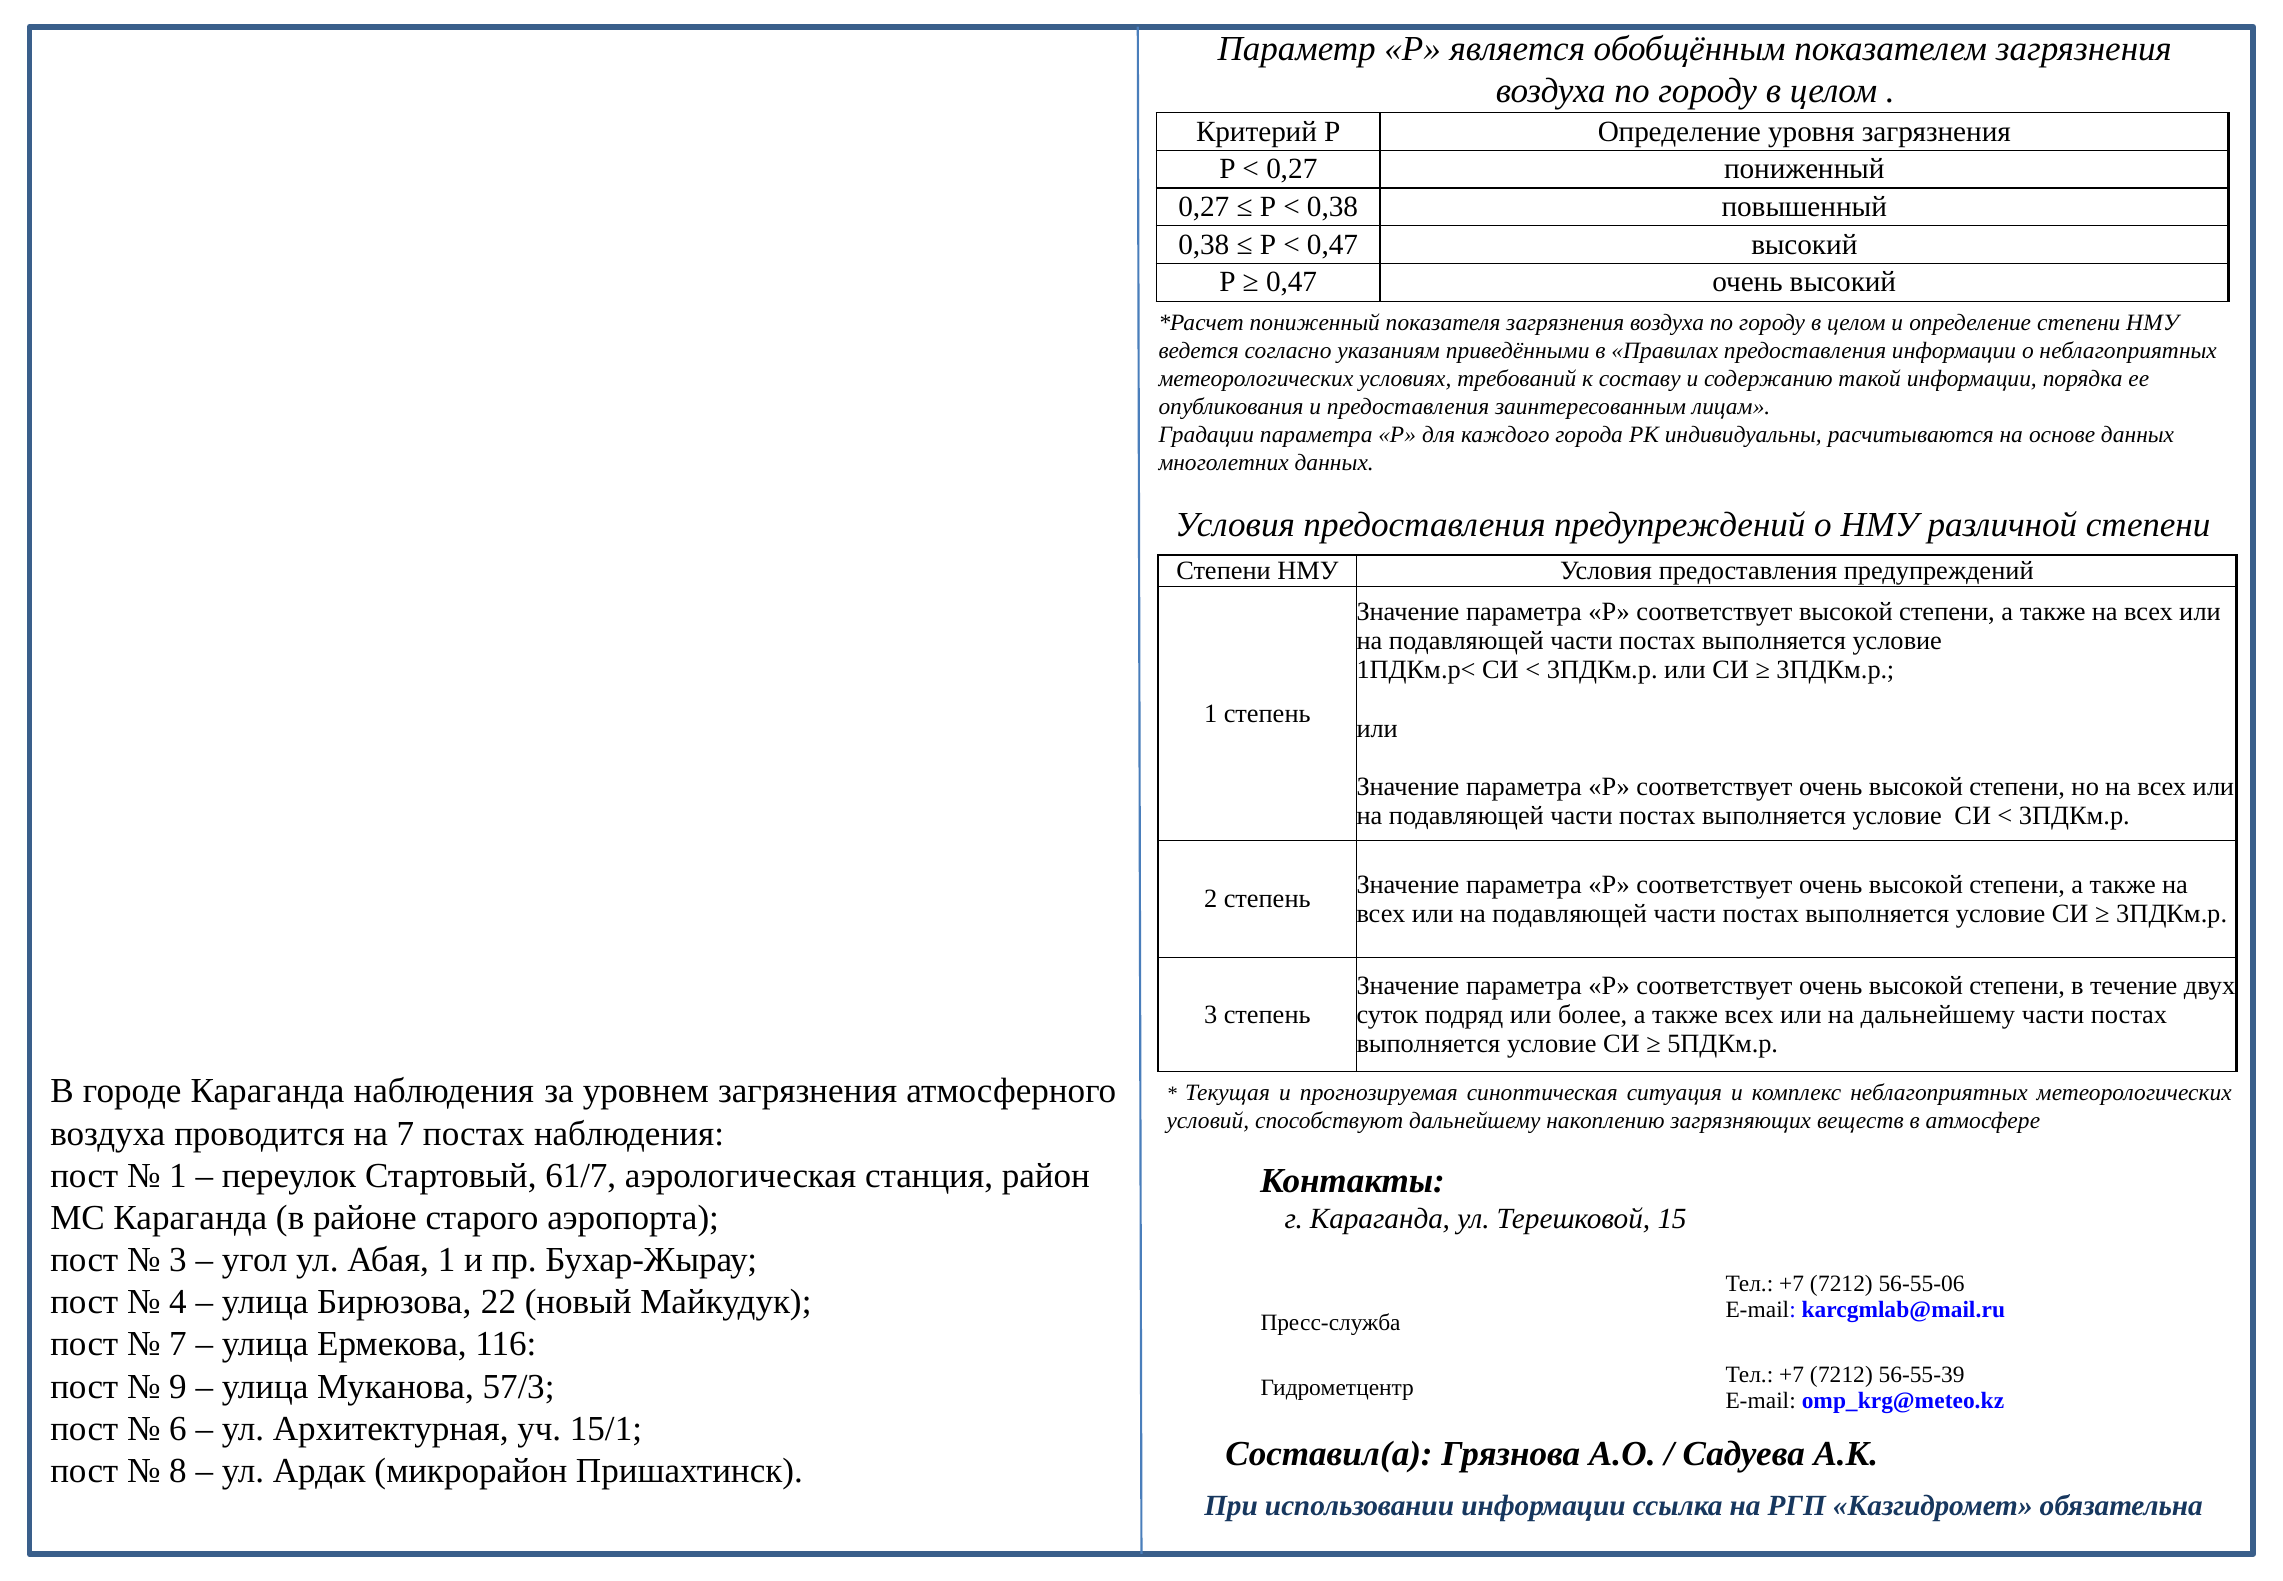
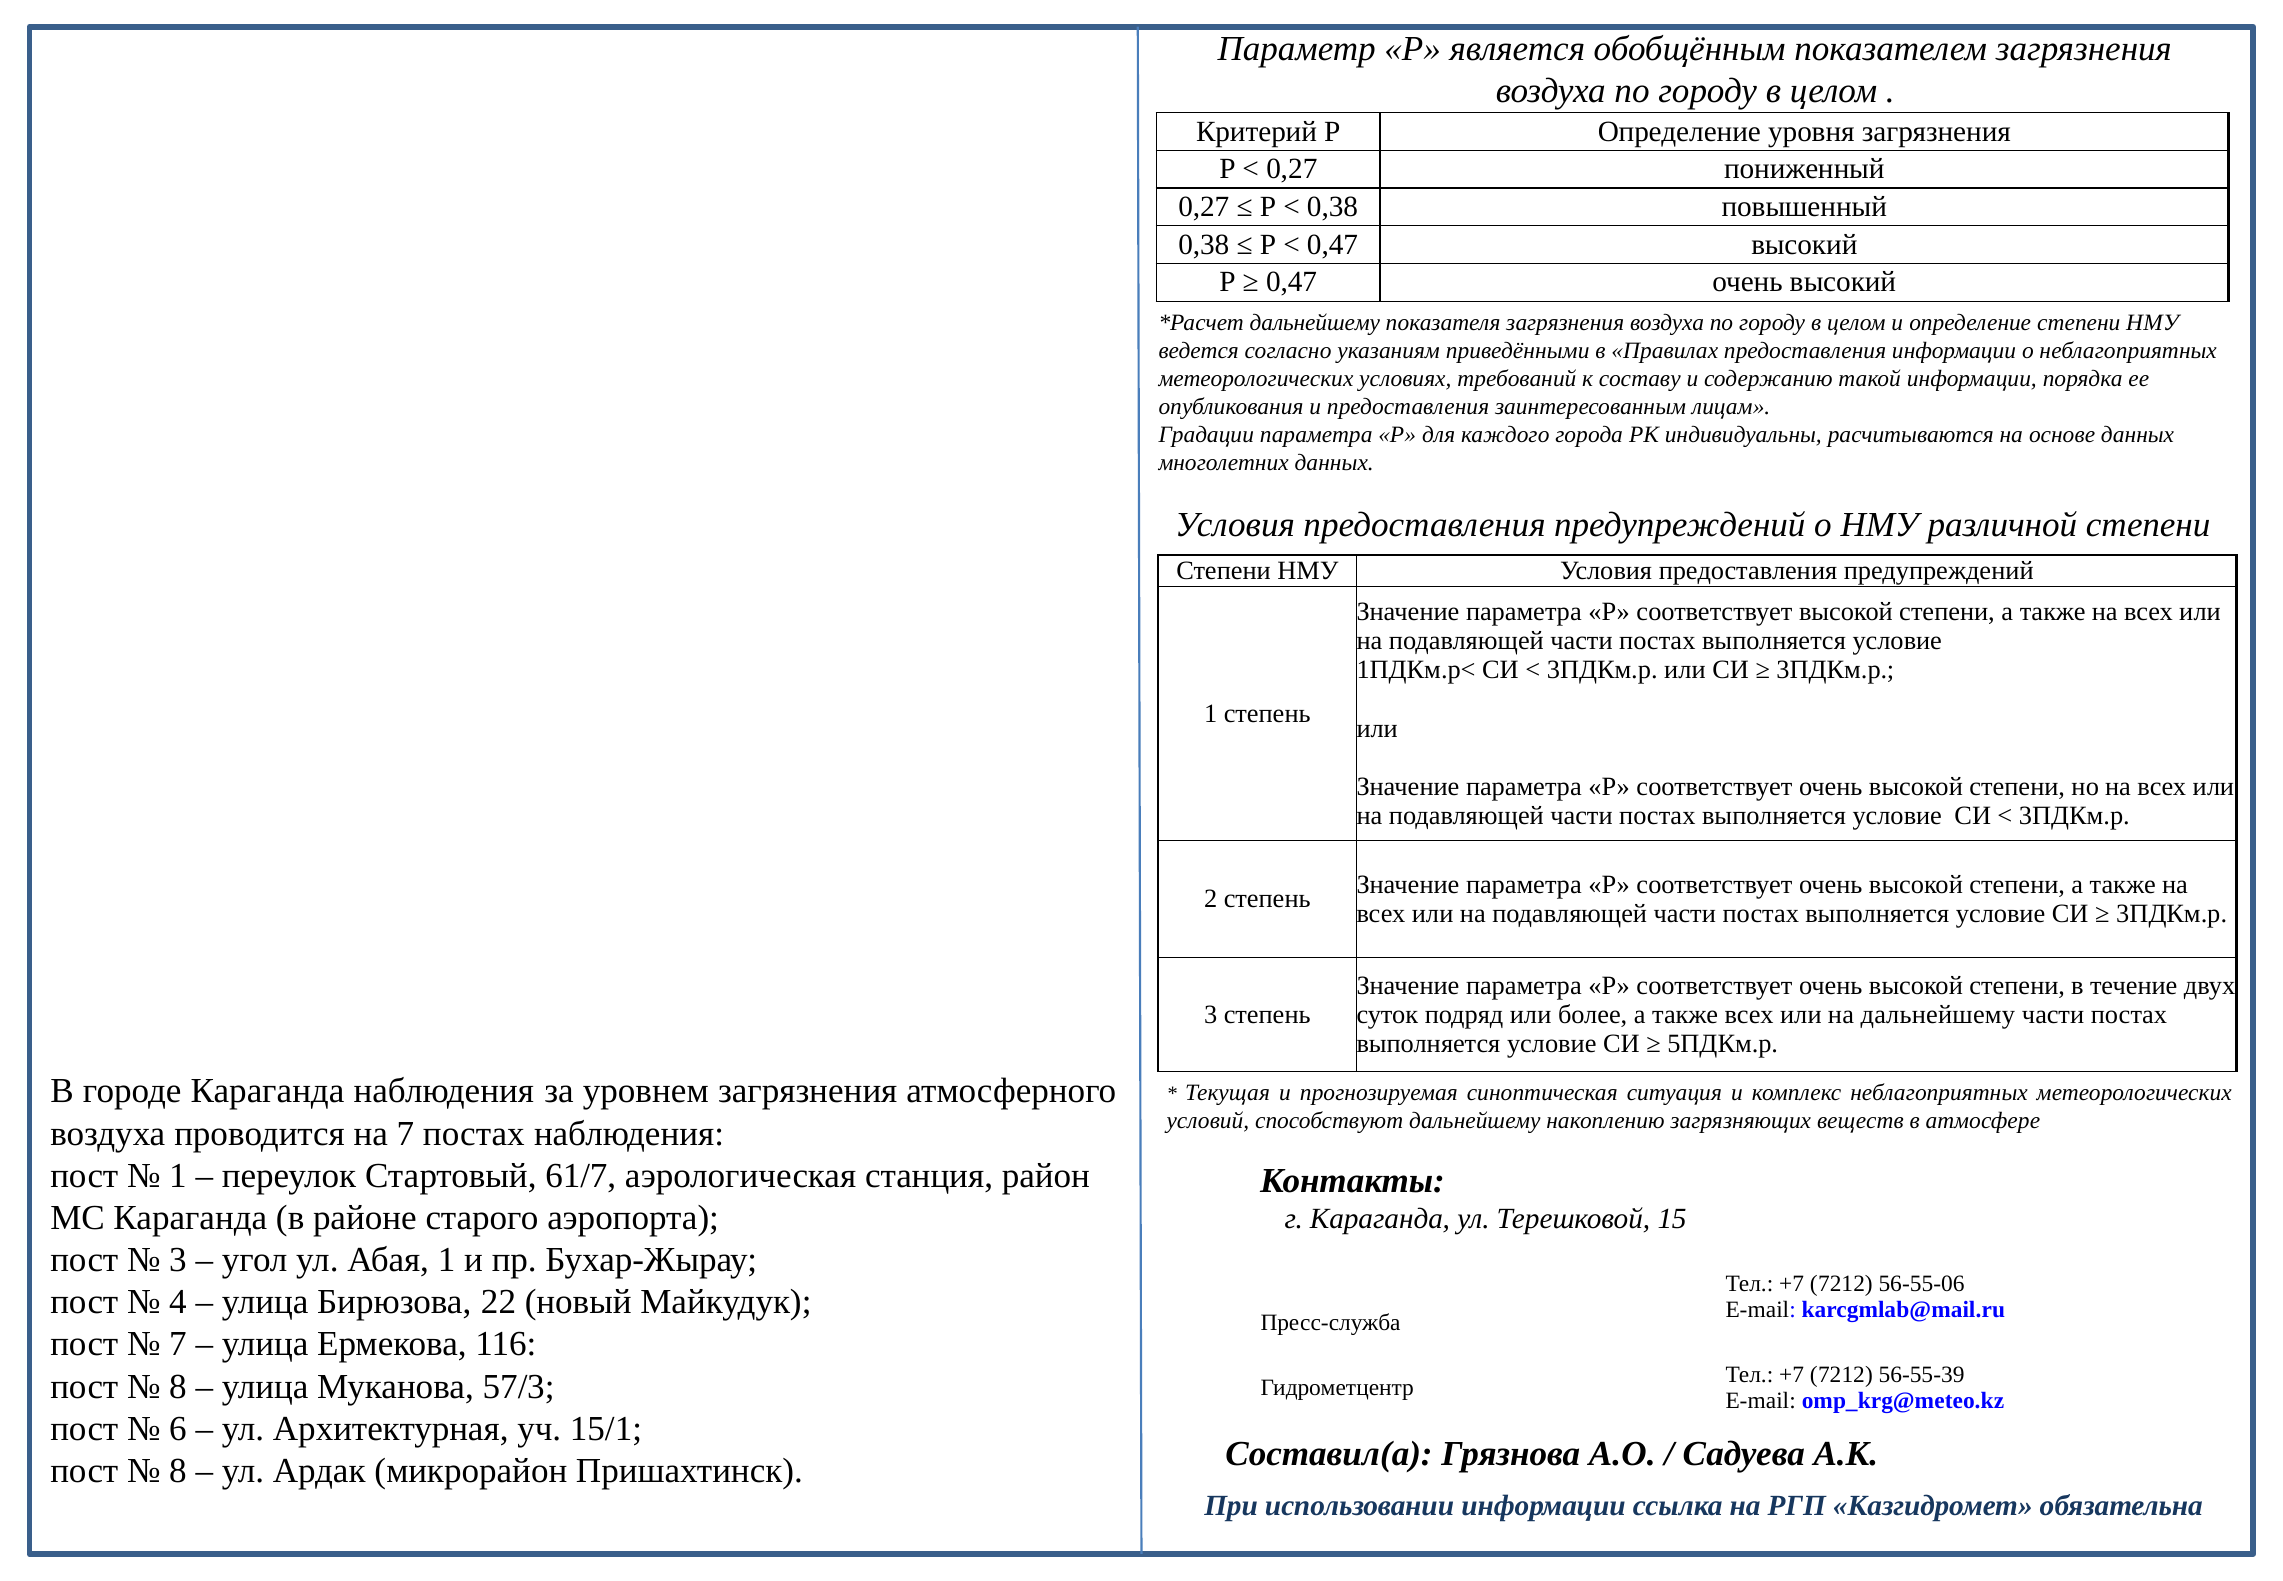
пониженный: пониженный -> дальнейшему (1315, 323)
9: 9 -> 8 (178, 1386)
